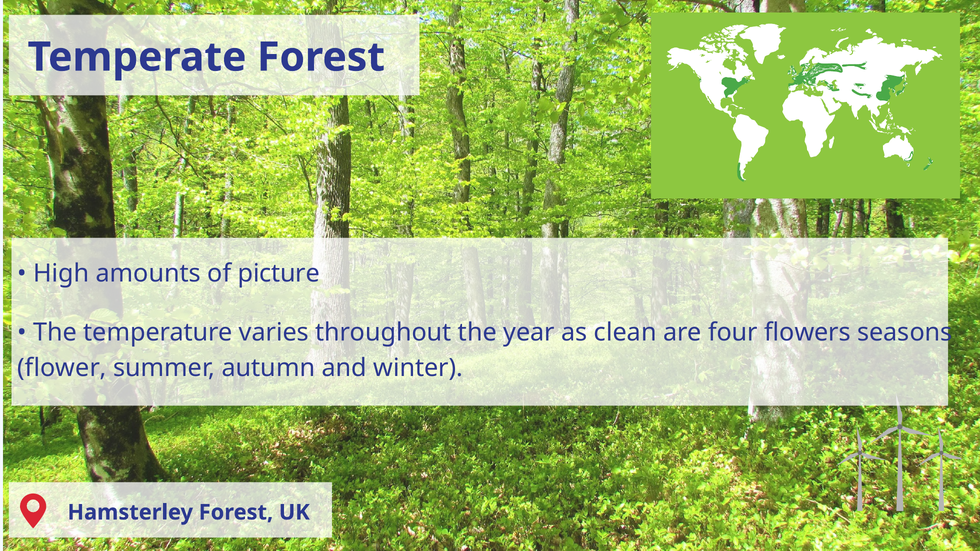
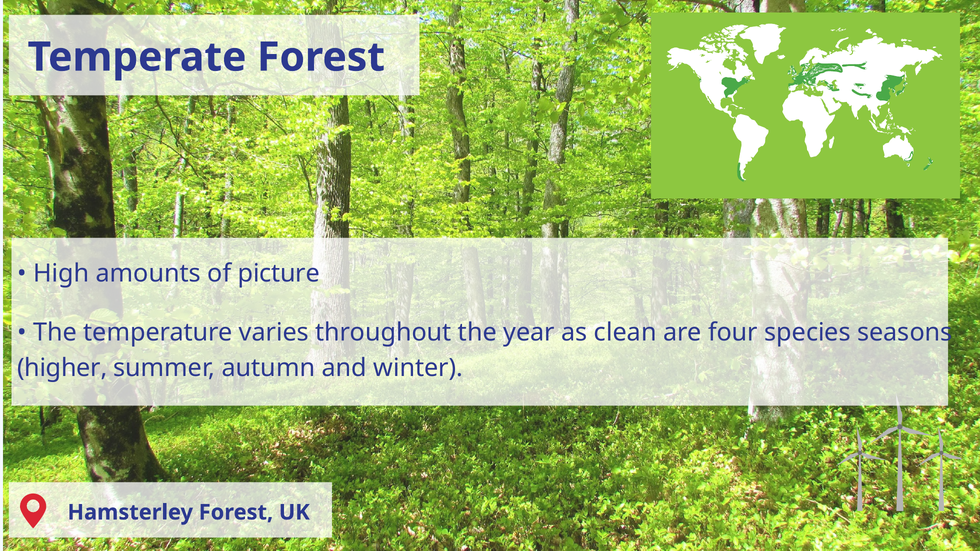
flowers: flowers -> species (808, 333)
flower: flower -> higher (62, 368)
